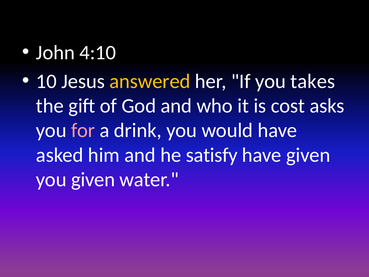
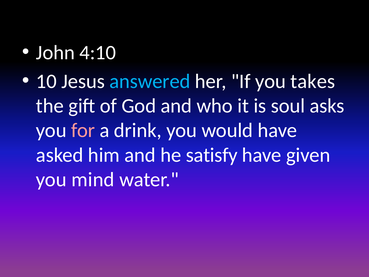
answered colour: yellow -> light blue (150, 81)
cost: cost -> soul (288, 106)
you given: given -> mind (93, 180)
